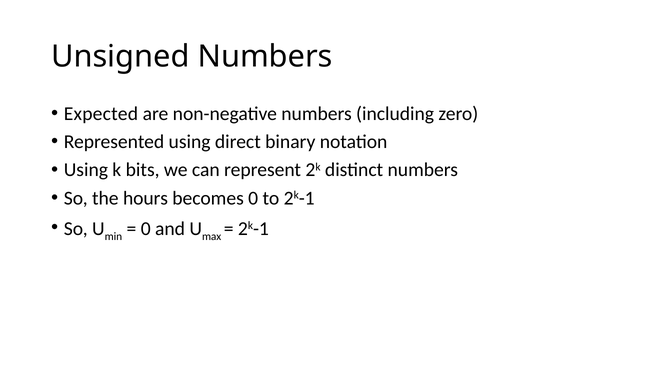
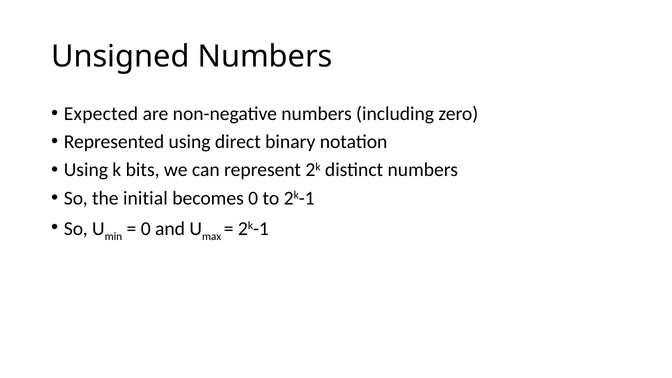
hours: hours -> initial (145, 198)
